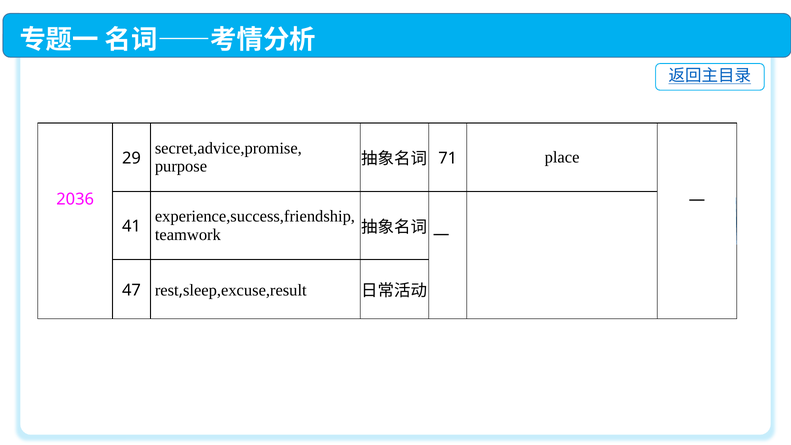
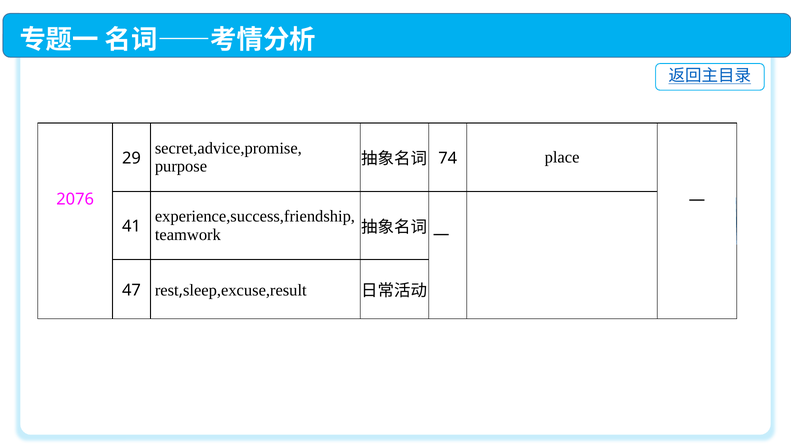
71: 71 -> 74 (448, 158)
2036: 2036 -> 2076 (75, 199)
